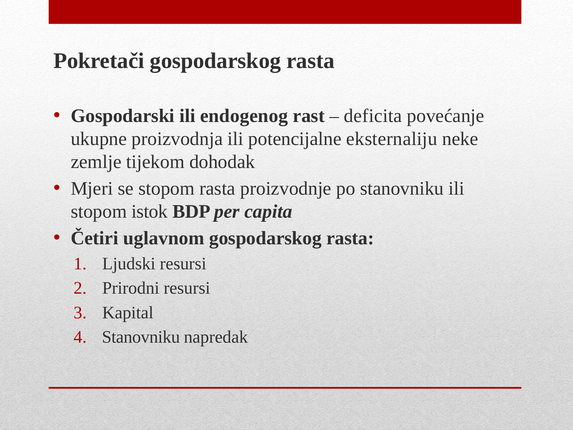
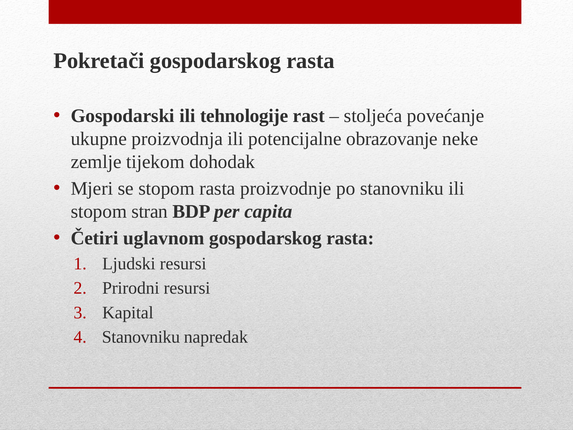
endogenog: endogenog -> tehnologije (244, 116)
deficita: deficita -> stoljeća (373, 116)
eksternaliju: eksternaliju -> obrazovanje (392, 139)
istok: istok -> stran (150, 211)
